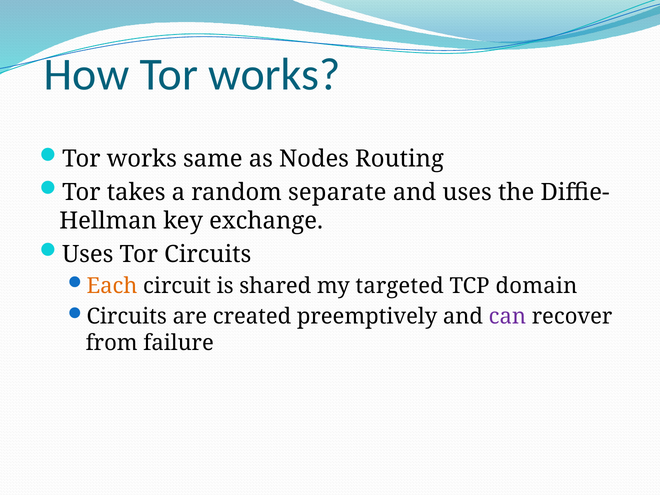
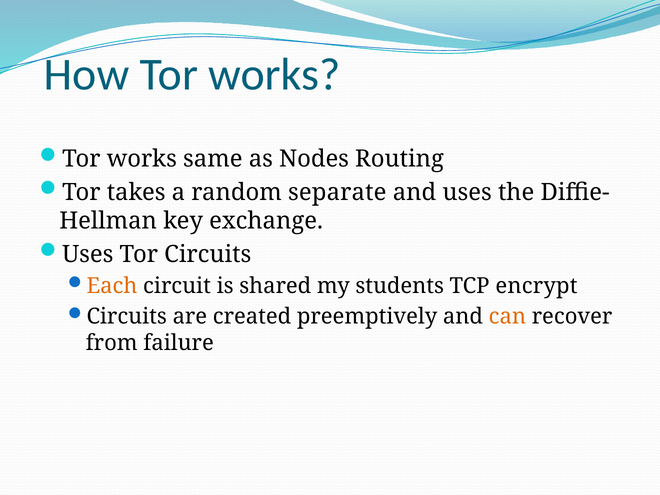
targeted: targeted -> students (400, 286)
domain: domain -> encrypt (536, 286)
can colour: purple -> orange (507, 317)
